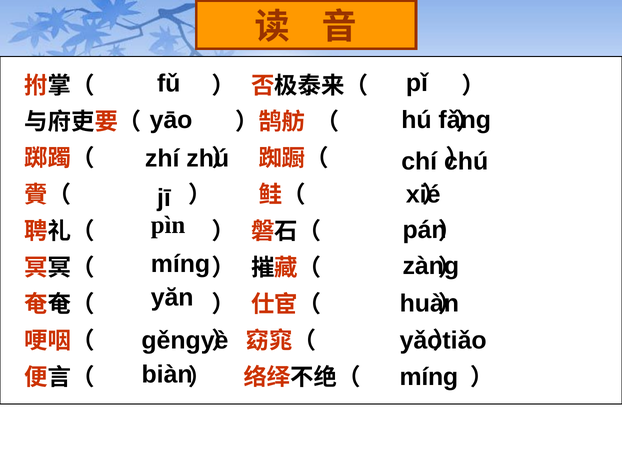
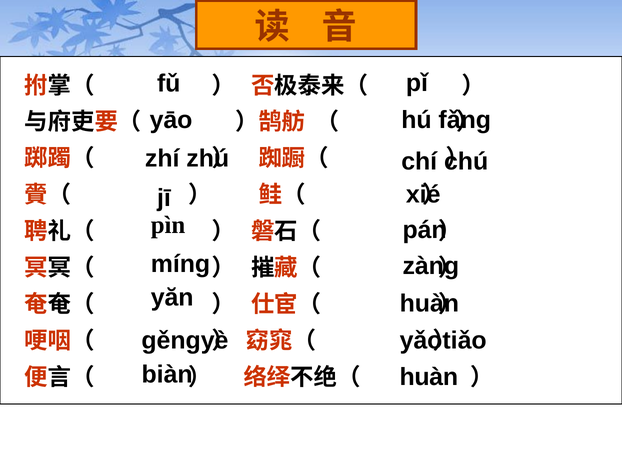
biàn míng: míng -> huàn (429, 377)
